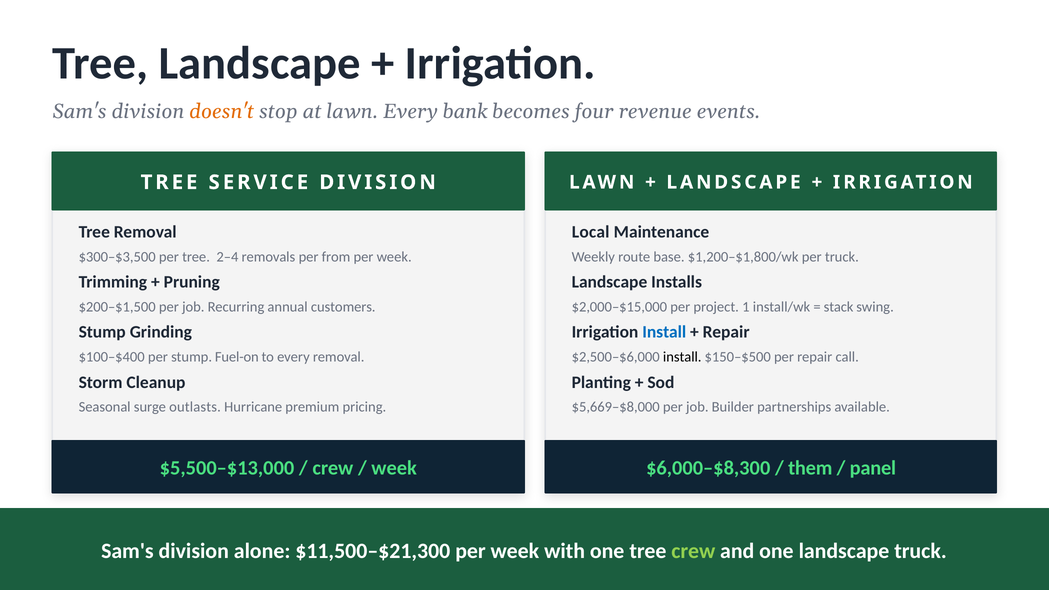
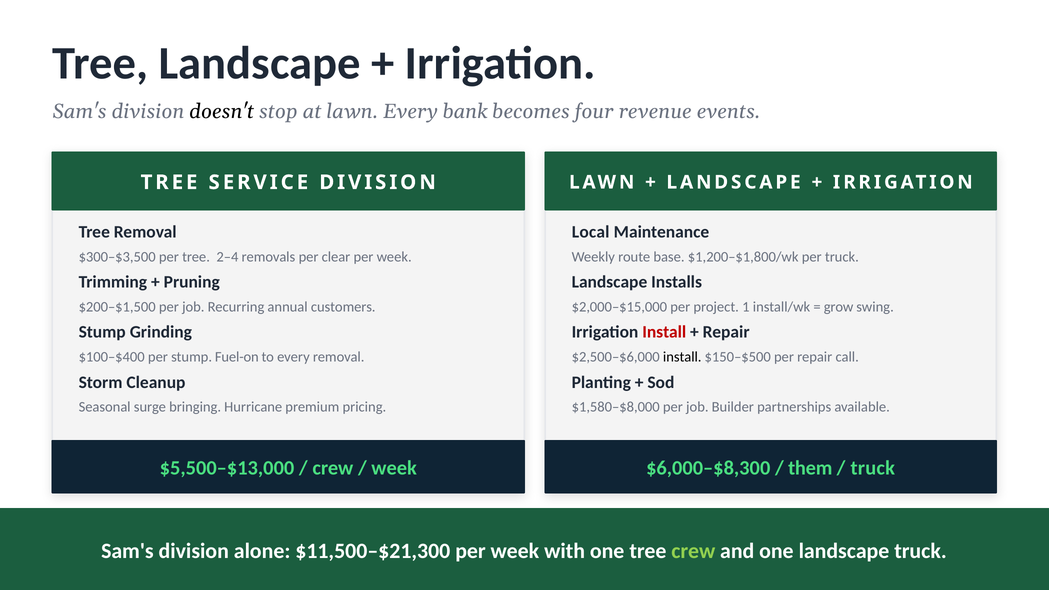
doesn't colour: orange -> black (222, 112)
from: from -> clear (336, 257)
stack: stack -> grow (839, 307)
Install colour: blue -> red (664, 332)
outlasts: outlasts -> bringing (195, 407)
$5,669–$8,000: $5,669–$8,000 -> $1,580–$8,000 (616, 407)
panel: panel -> truck (873, 468)
